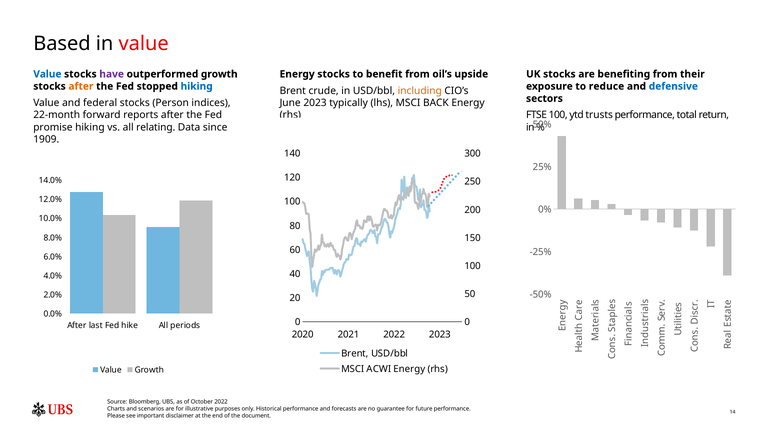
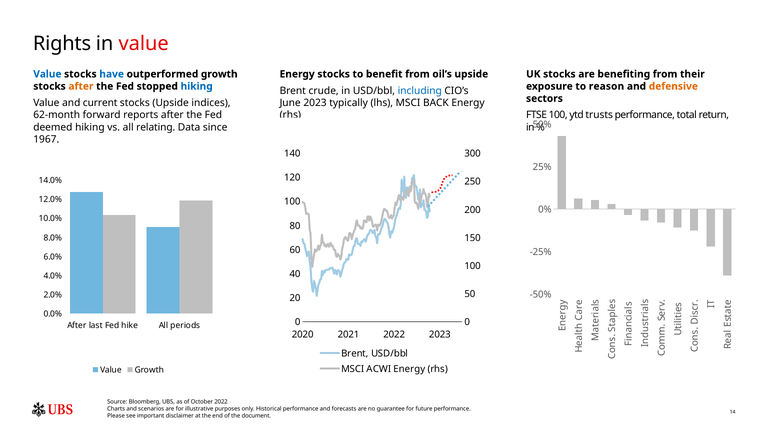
Based: Based -> Rights (62, 43)
have colour: purple -> blue (112, 74)
reduce: reduce -> reason (606, 86)
defensive colour: blue -> orange (673, 86)
including colour: orange -> blue (420, 91)
federal: federal -> current (100, 103)
stocks Person: Person -> Upside (171, 103)
22-month: 22-month -> 62-month (57, 115)
promise: promise -> deemed (53, 127)
1909: 1909 -> 1967 (46, 139)
